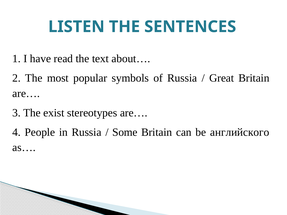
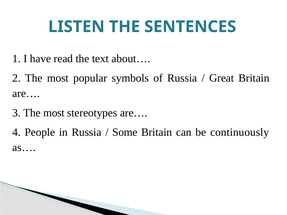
3 The exist: exist -> most (54, 113)
английского: английского -> continuously (240, 132)
